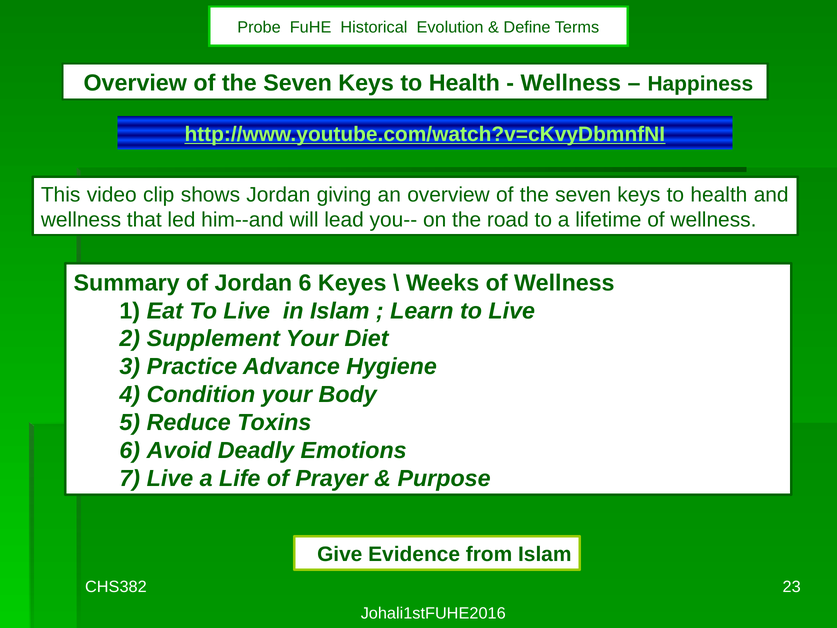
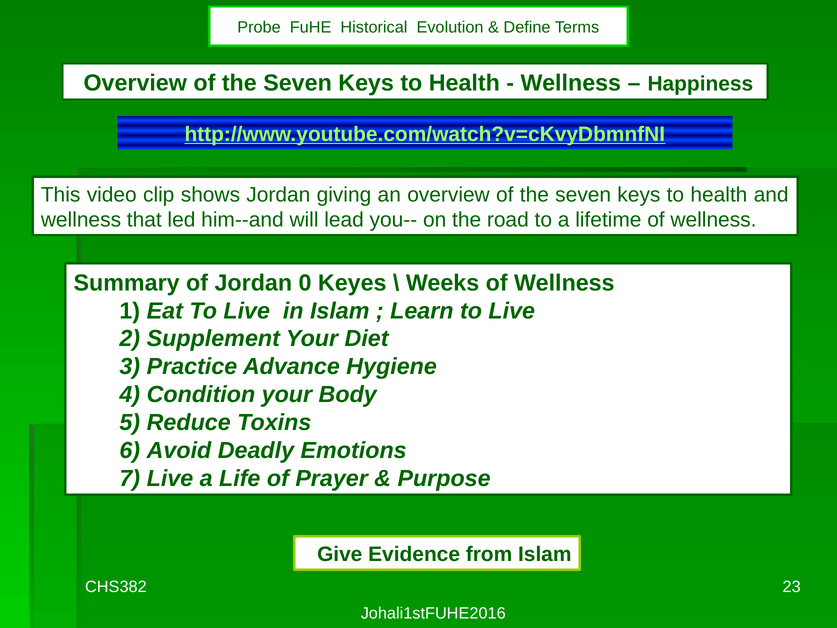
Jordan 6: 6 -> 0 (305, 283)
